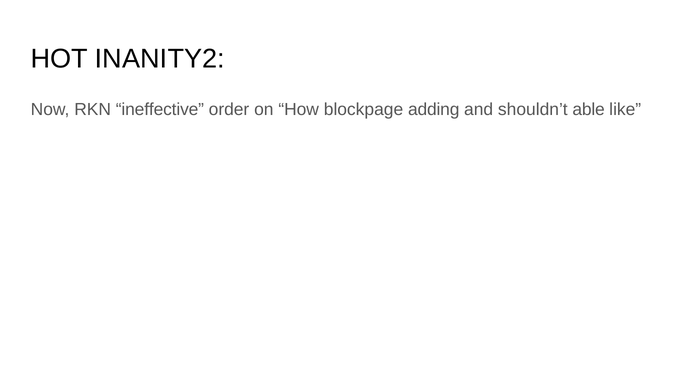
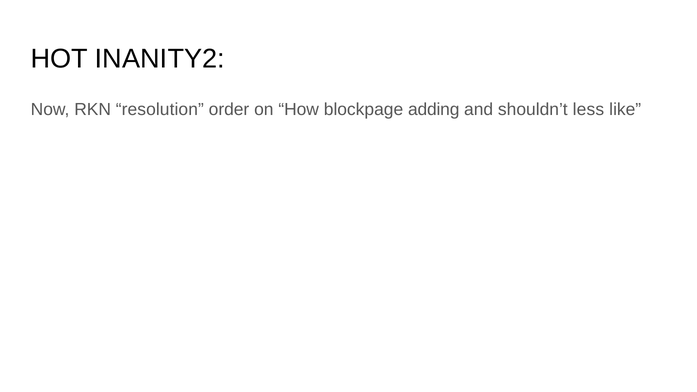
ineffective: ineffective -> resolution (160, 110)
able: able -> less (588, 110)
